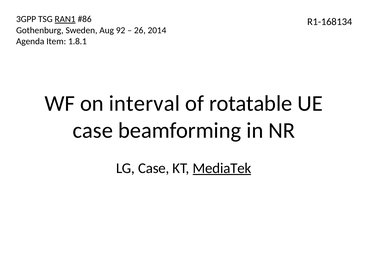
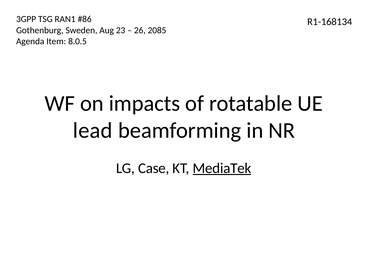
RAN1 underline: present -> none (65, 19)
92: 92 -> 23 (121, 30)
2014: 2014 -> 2085 (157, 30)
1.8.1: 1.8.1 -> 8.0.5 (77, 41)
interval: interval -> impacts (144, 103)
case: case -> lead (93, 130)
